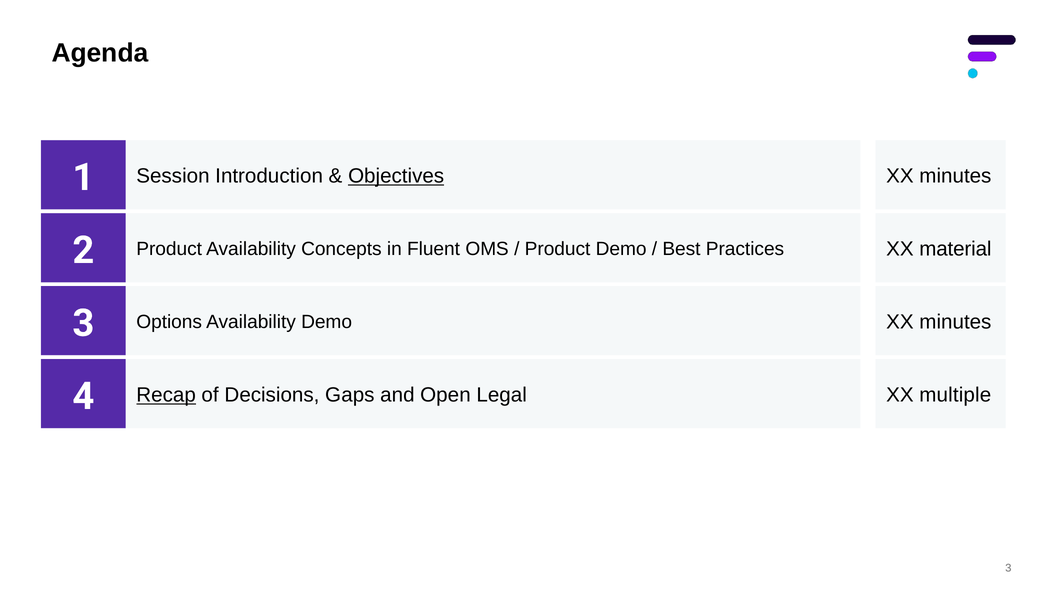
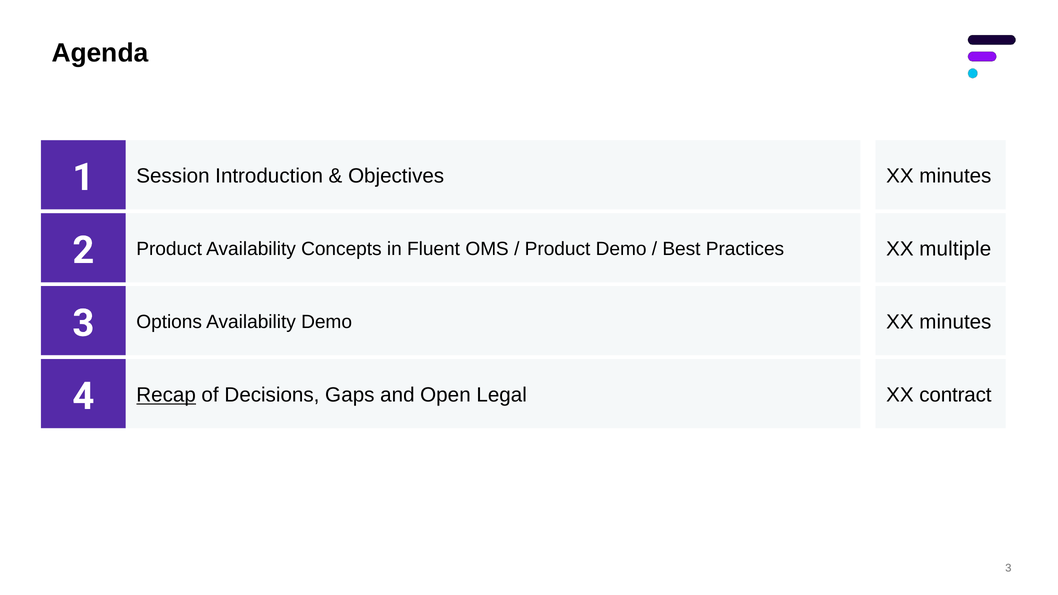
Objectives underline: present -> none (396, 176)
material: material -> multiple (955, 249)
multiple: multiple -> contract (955, 395)
